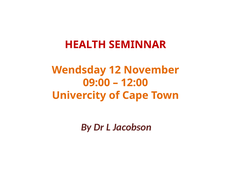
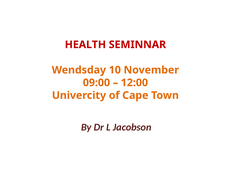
12: 12 -> 10 (115, 70)
